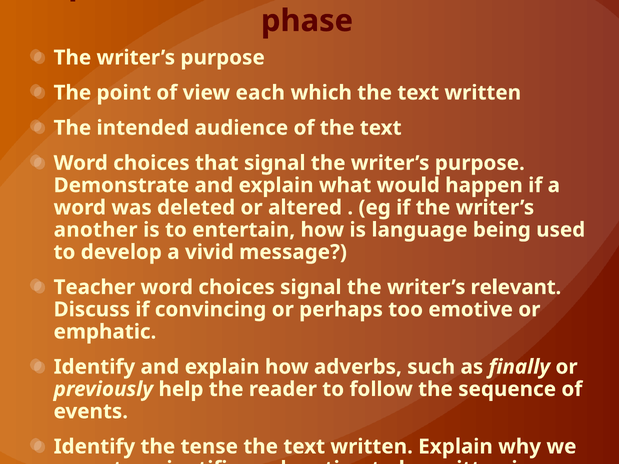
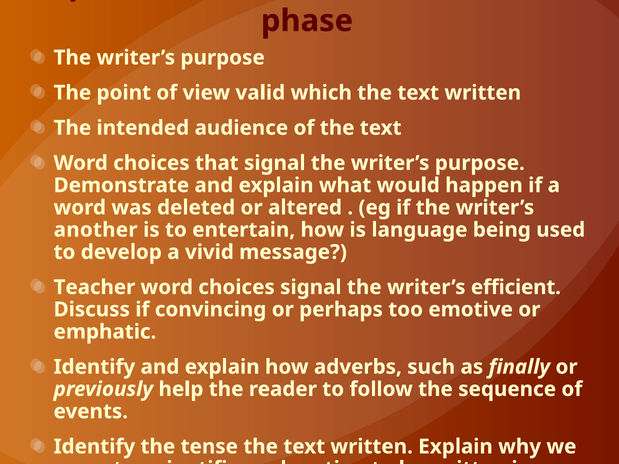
each: each -> valid (260, 93)
relevant: relevant -> efficient (516, 287)
